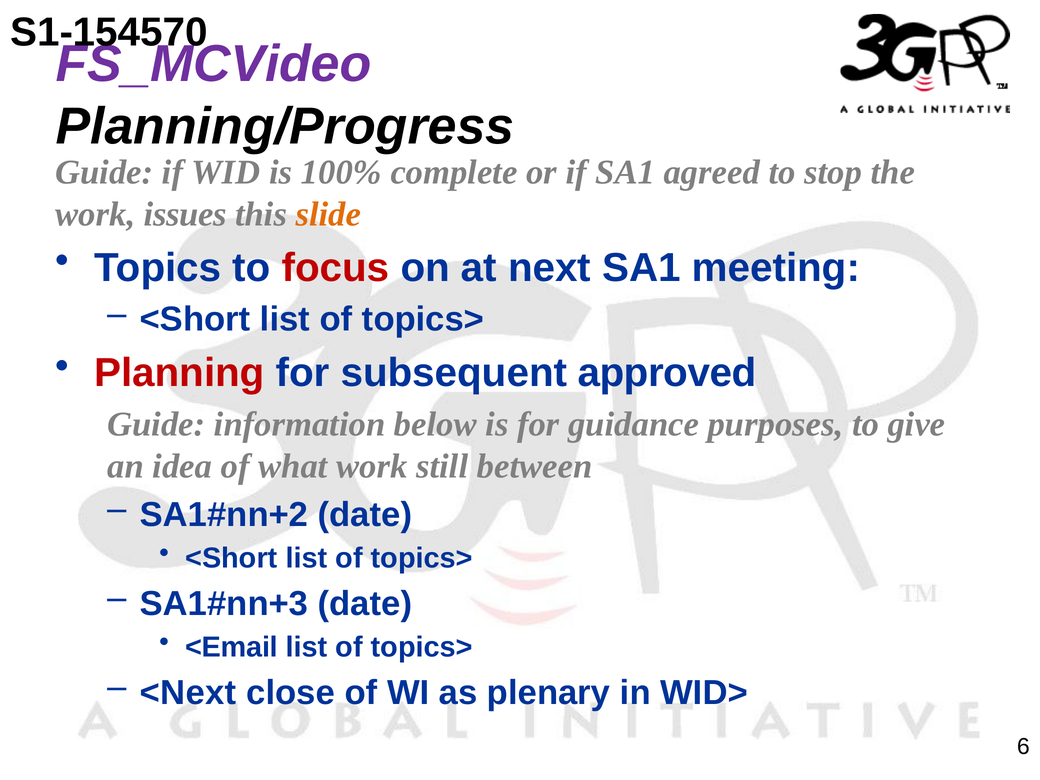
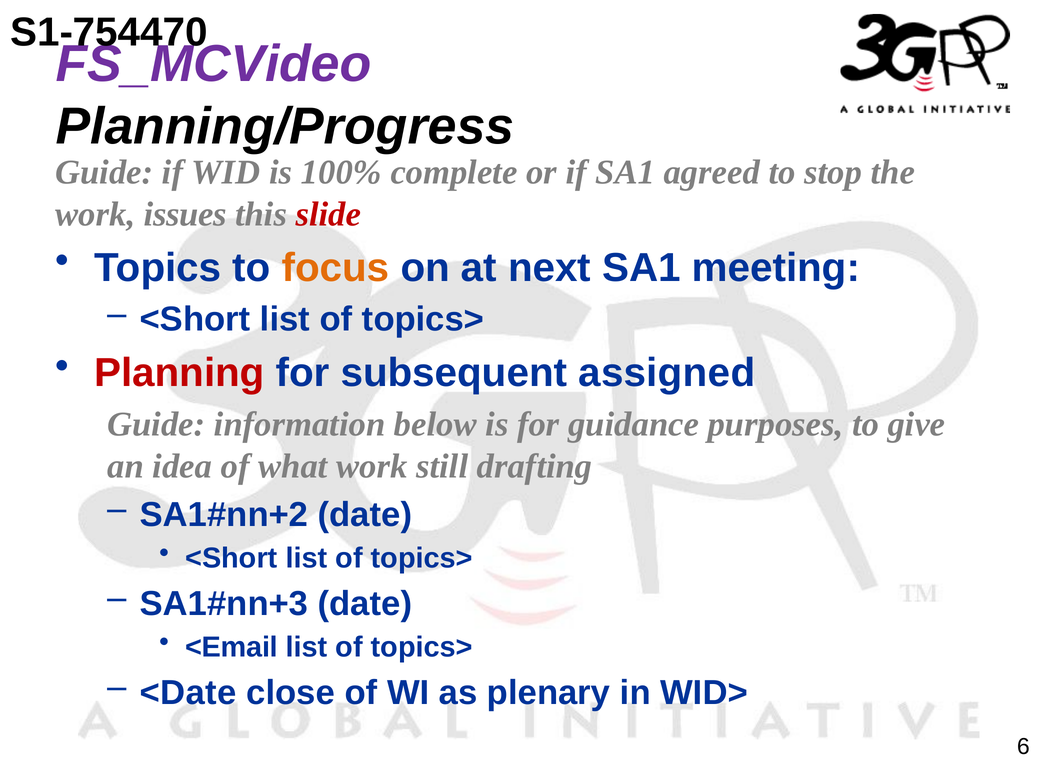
S1-154570: S1-154570 -> S1-754470 (109, 32)
slide colour: orange -> red (328, 214)
focus colour: red -> orange (335, 268)
approved: approved -> assigned (667, 373)
between: between -> drafting (535, 466)
<Next: <Next -> <Date (188, 693)
